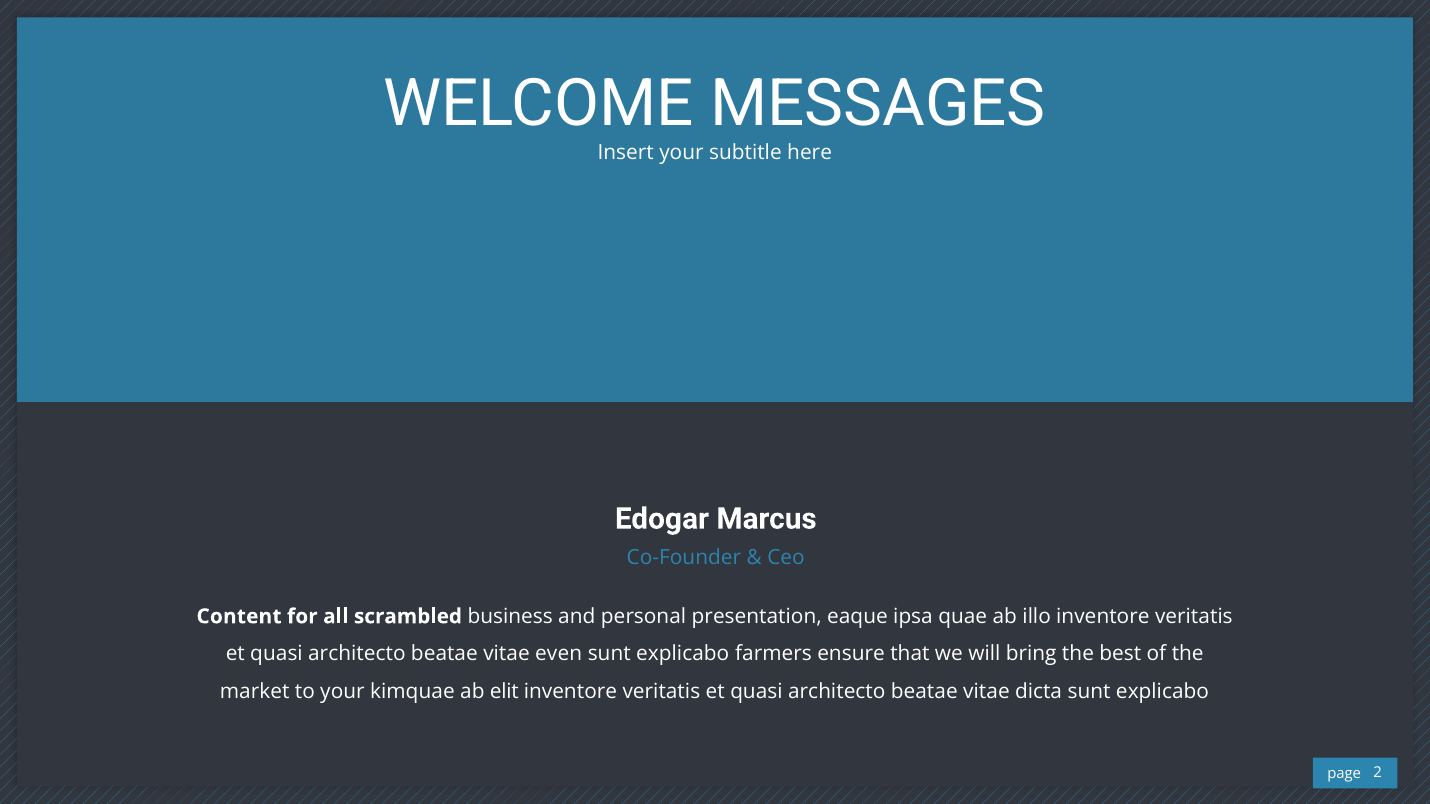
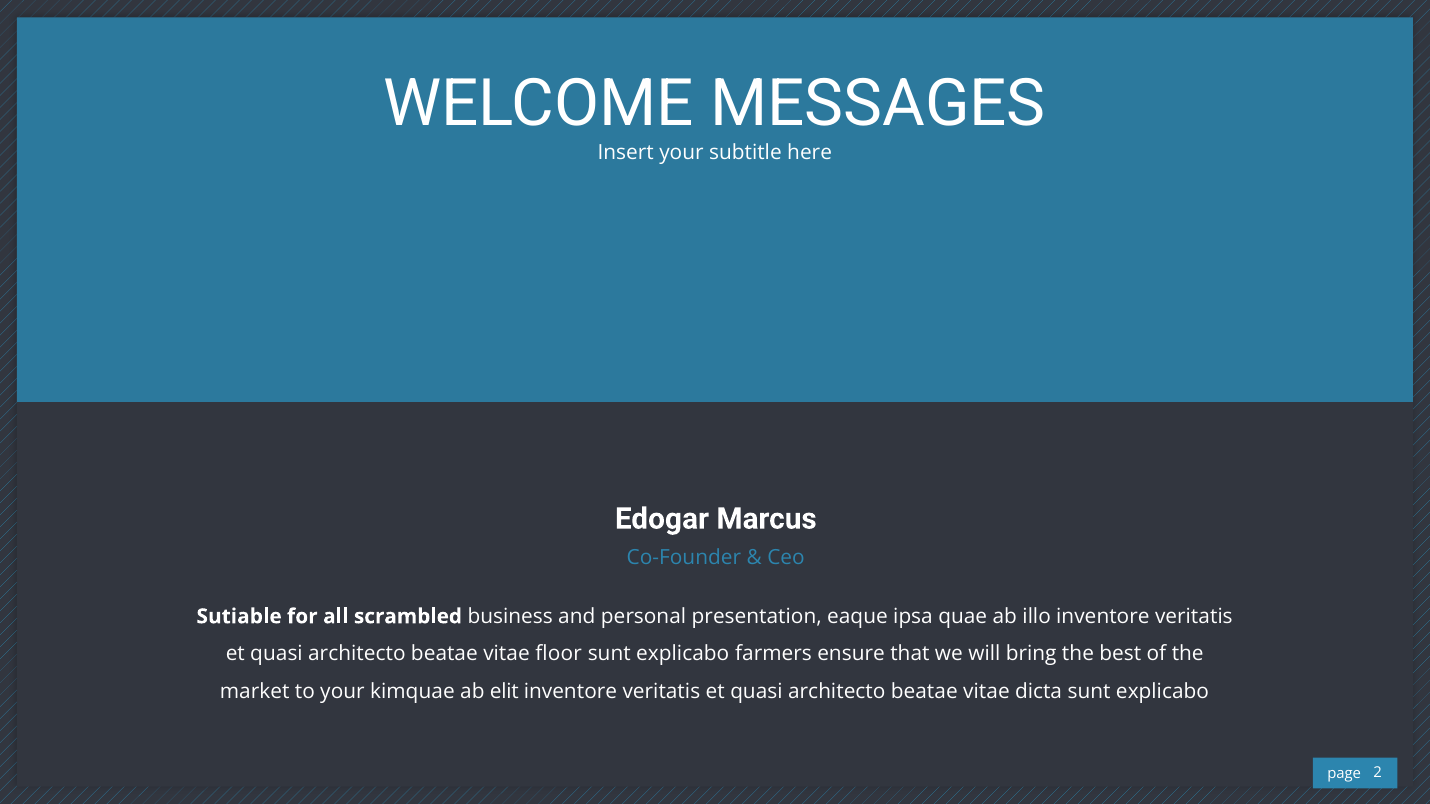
Content: Content -> Sutiable (239, 617)
even: even -> floor (559, 654)
